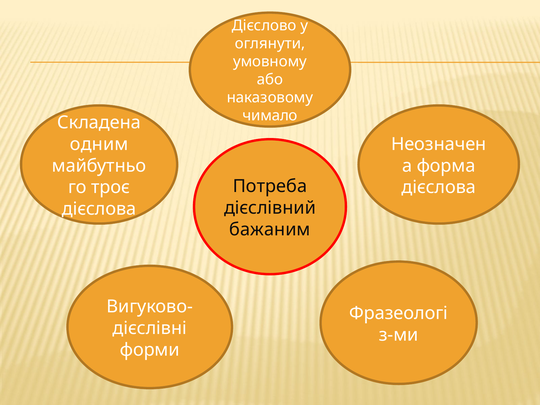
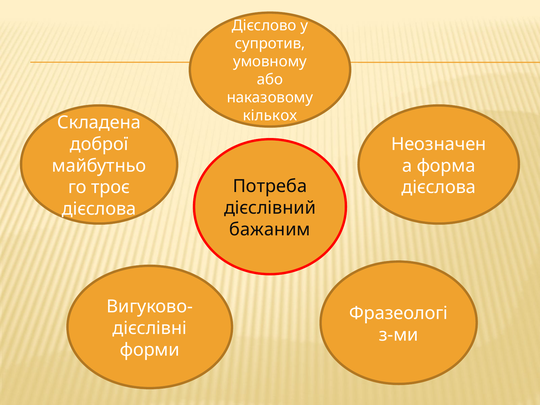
оглянути: оглянути -> супротив (270, 44)
чимало: чимало -> кількох (270, 116)
одним: одним -> доброї (99, 144)
